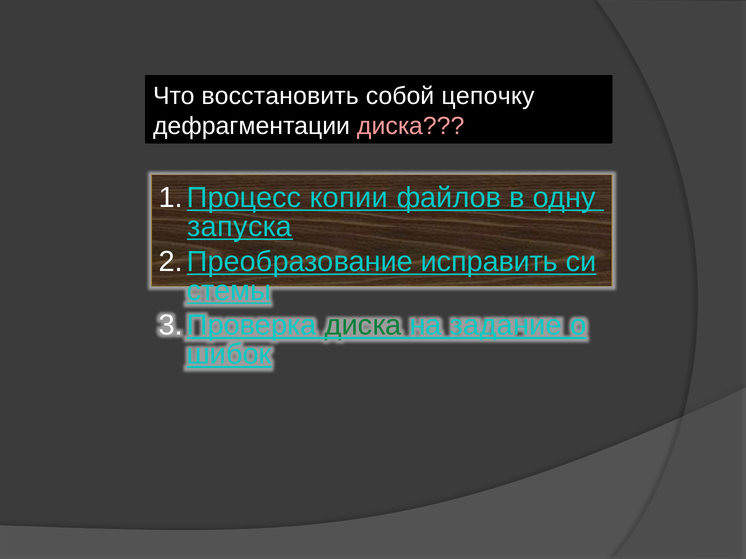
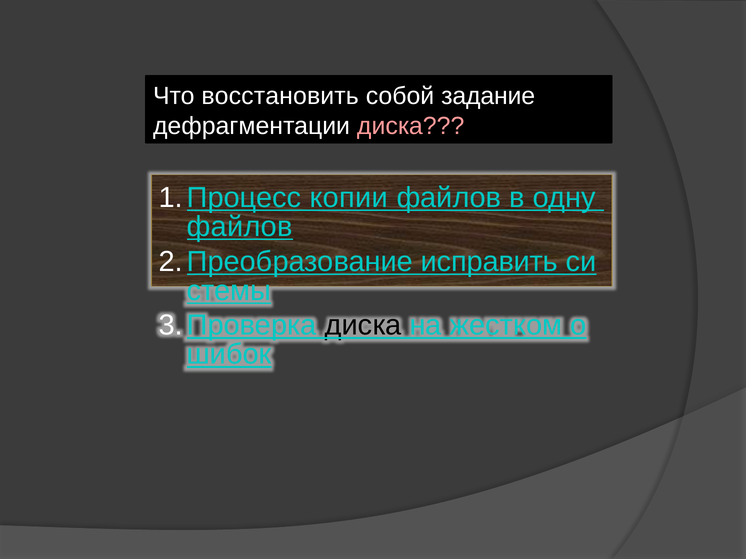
цепочку: цепочку -> задание (488, 96)
запуска: запуска -> файлов (240, 227)
диска colour: green -> black (363, 326)
задание: задание -> жестком (506, 326)
